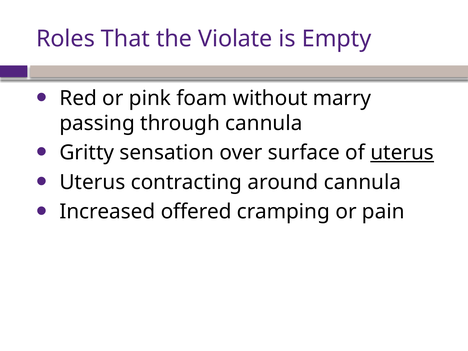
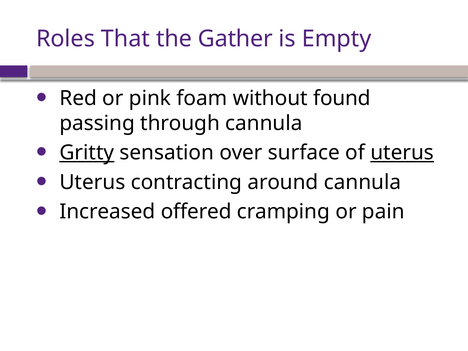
Violate: Violate -> Gather (235, 39)
marry: marry -> found (342, 98)
Gritty underline: none -> present (87, 153)
